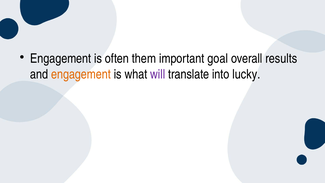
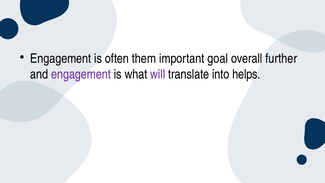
results: results -> further (281, 59)
engagement colour: orange -> purple (81, 74)
lucky: lucky -> helps (246, 74)
